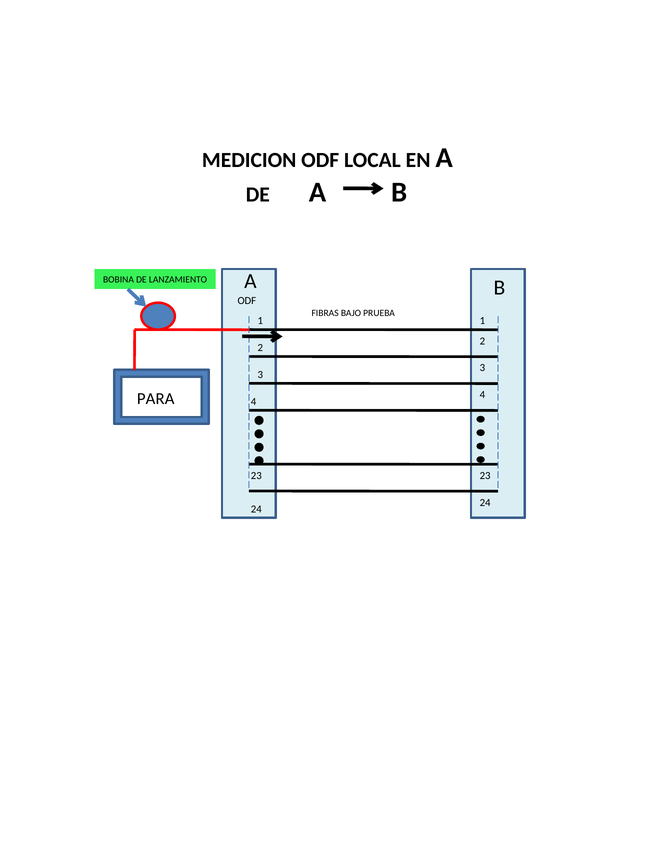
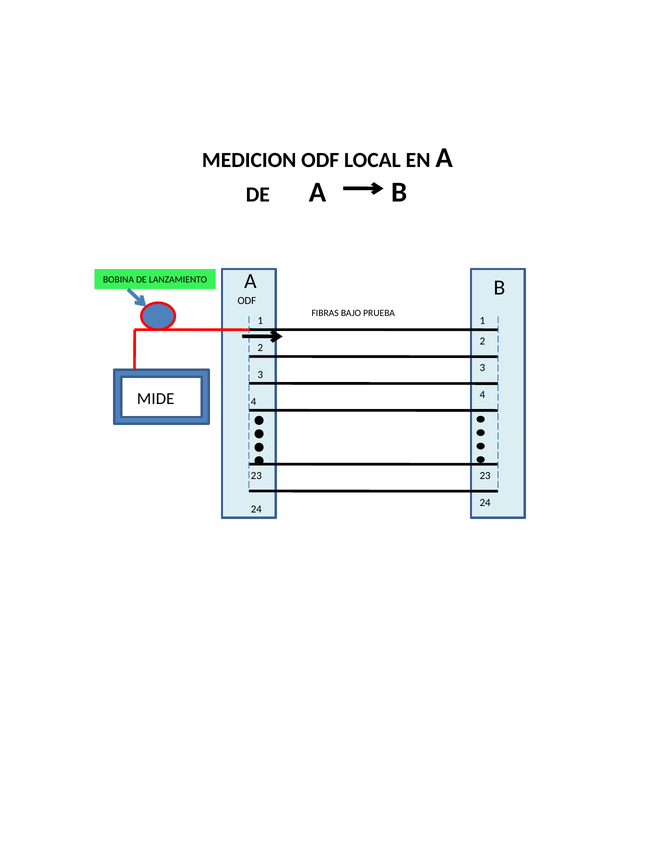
PARA: PARA -> MIDE (156, 399)
